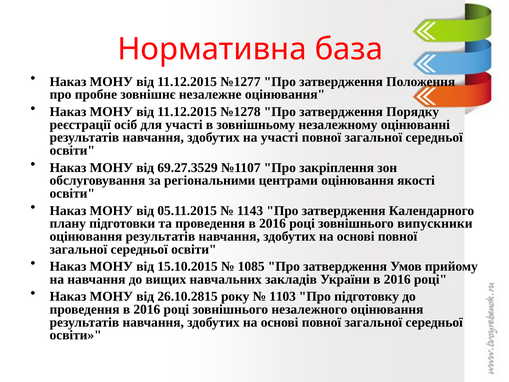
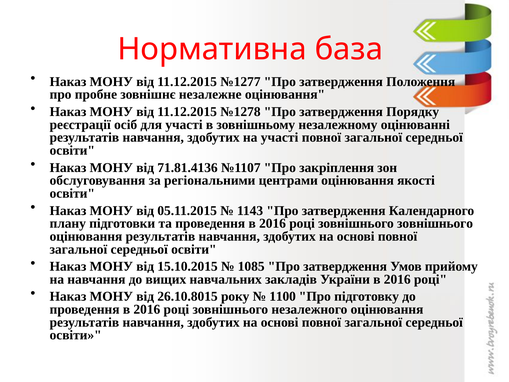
69.27.3529: 69.27.3529 -> 71.81.4136 (188, 168)
зовнішнього випускники: випускники -> зовнішнього (435, 223)
26.10.2815: 26.10.2815 -> 26.10.8015 (188, 296)
1103: 1103 -> 1100 (283, 296)
